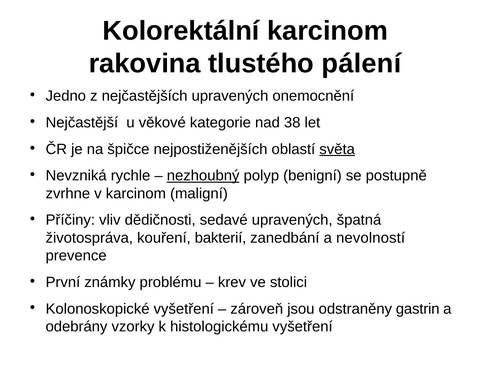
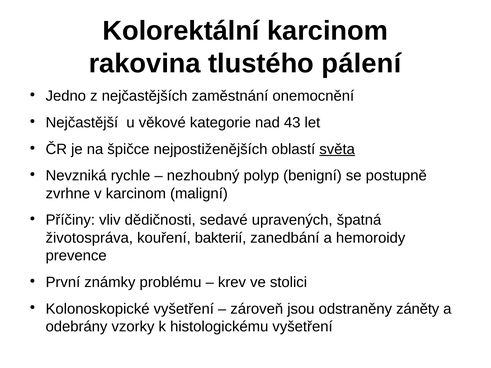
nejčastějších upravených: upravených -> zaměstnání (230, 96)
38: 38 -> 43 (292, 123)
nezhoubný underline: present -> none (203, 176)
nevolností: nevolností -> hemoroidy (371, 238)
gastrin: gastrin -> záněty (418, 309)
